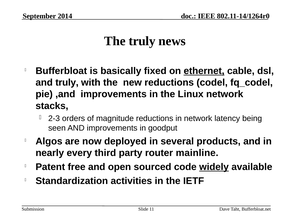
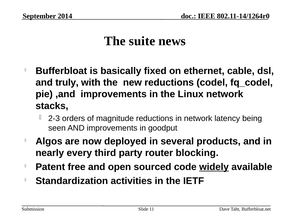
The truly: truly -> suite (142, 41)
ethernet underline: present -> none (204, 71)
mainline: mainline -> blocking (197, 153)
